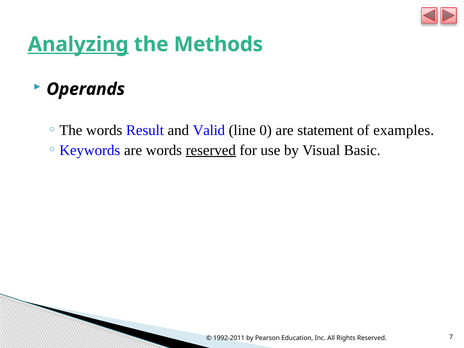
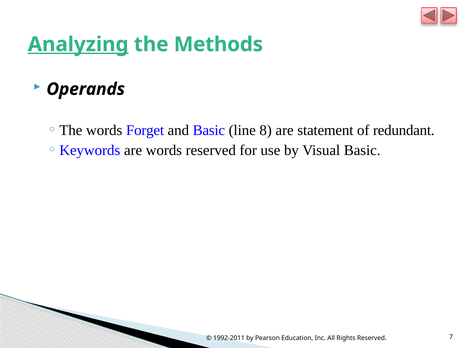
Result: Result -> Forget (145, 130)
and Valid: Valid -> Basic (209, 130)
0: 0 -> 8 (266, 130)
examples: examples -> redundant (404, 130)
reserved underline: present -> none (211, 150)
